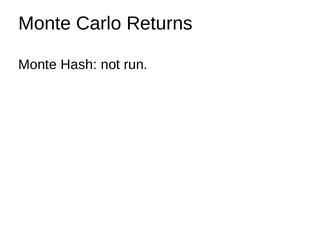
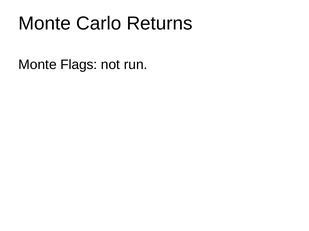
Hash: Hash -> Flags (79, 65)
